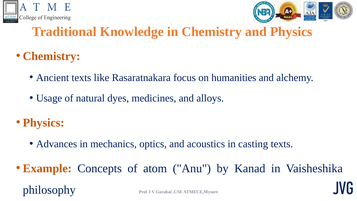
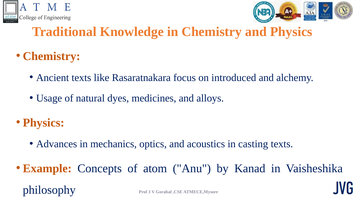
humanities: humanities -> introduced (234, 78)
